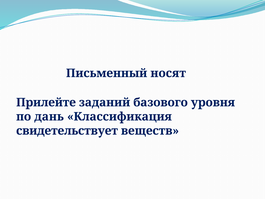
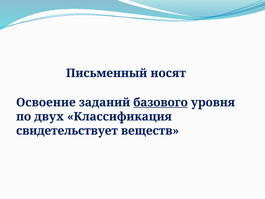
Прилейте: Прилейте -> Освоение (46, 102)
базового underline: none -> present (161, 102)
дань: дань -> двух (49, 116)
